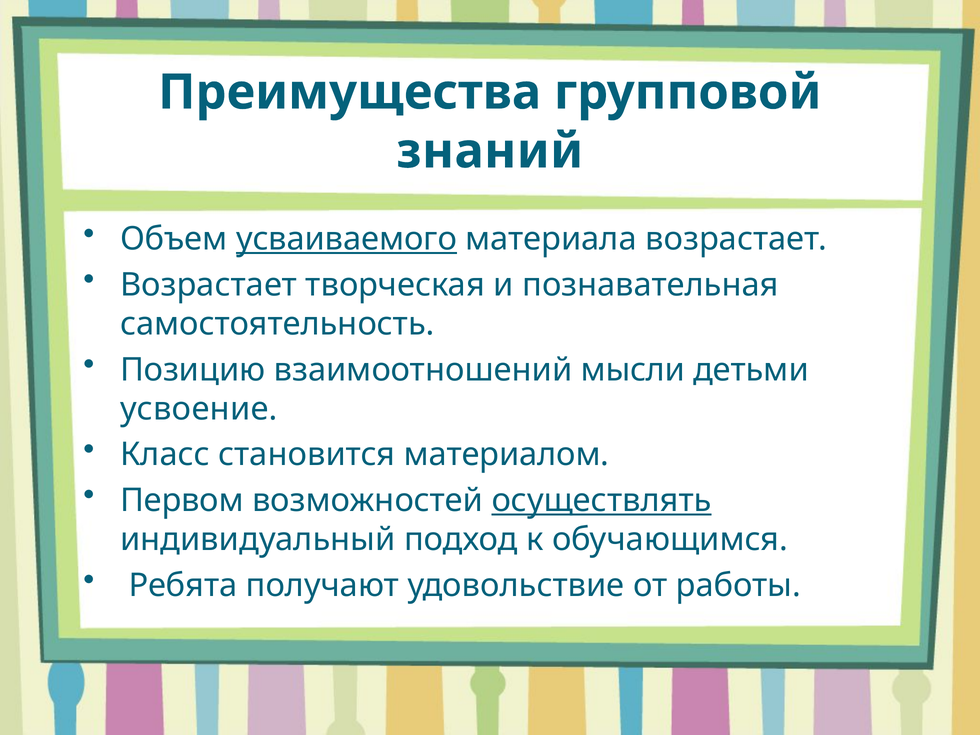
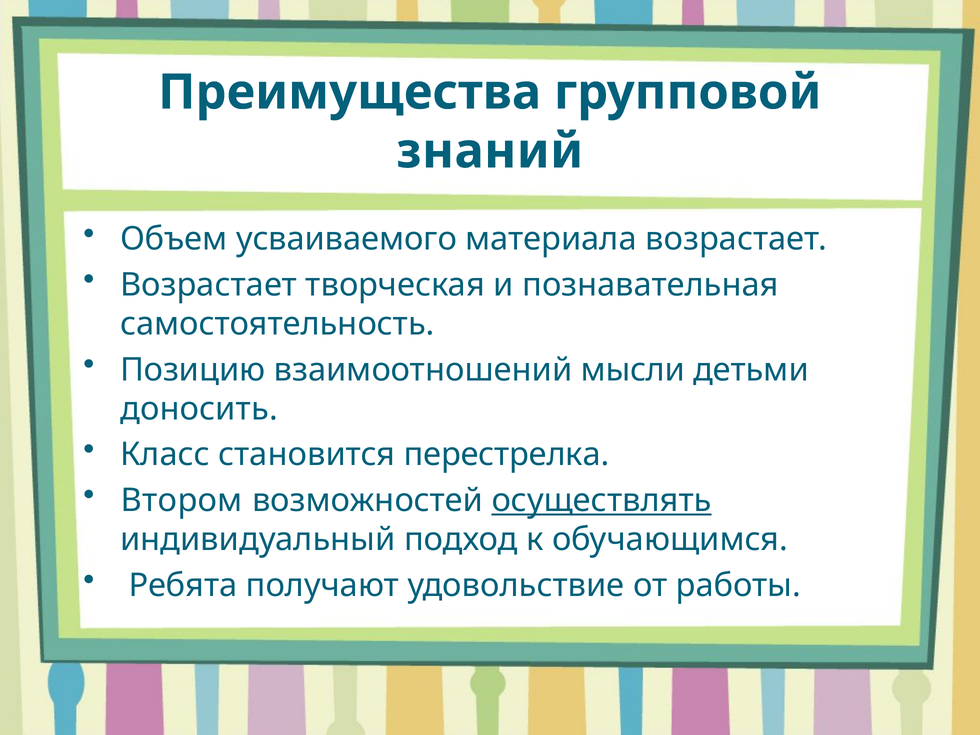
усваиваемого underline: present -> none (347, 239)
усвоение: усвоение -> доносить (199, 409)
материалом: материалом -> перестрелка (507, 455)
Первом: Первом -> Втором (182, 500)
